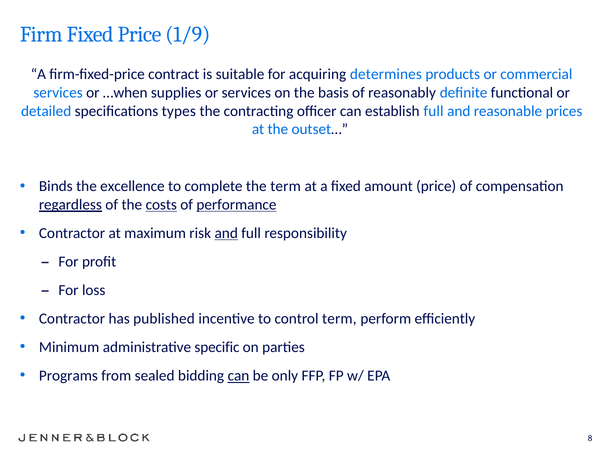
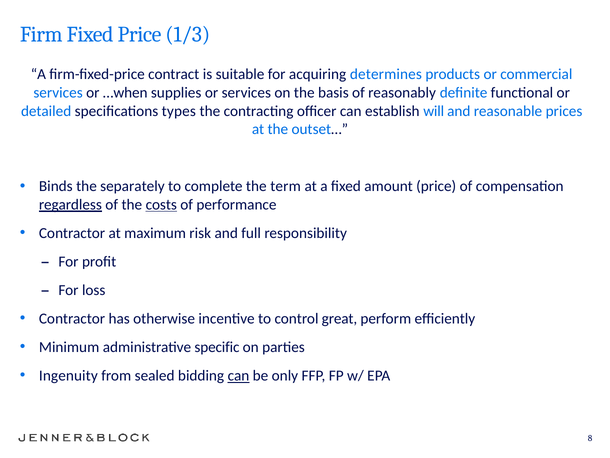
1/9: 1/9 -> 1/3 (188, 34)
establish full: full -> will (434, 111)
excellence: excellence -> separately (132, 186)
performance underline: present -> none (236, 204)
and underline: present -> none (226, 233)
published: published -> otherwise (164, 318)
control term: term -> great (339, 318)
Programs: Programs -> Ingenuity (68, 375)
